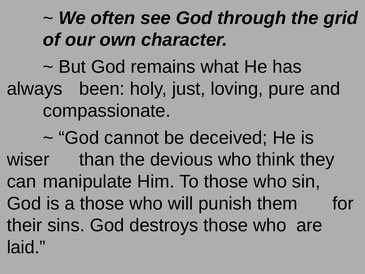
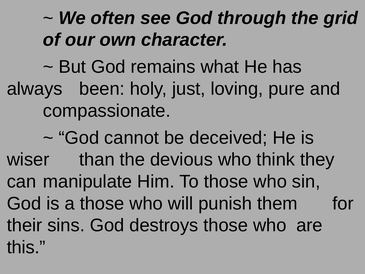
laid: laid -> this (26, 247)
